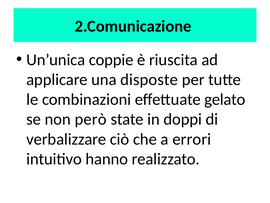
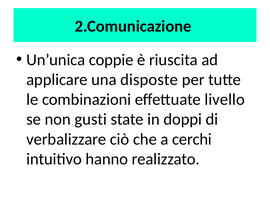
gelato: gelato -> livello (225, 99)
però: però -> gusti (91, 119)
errori: errori -> cerchi (192, 139)
